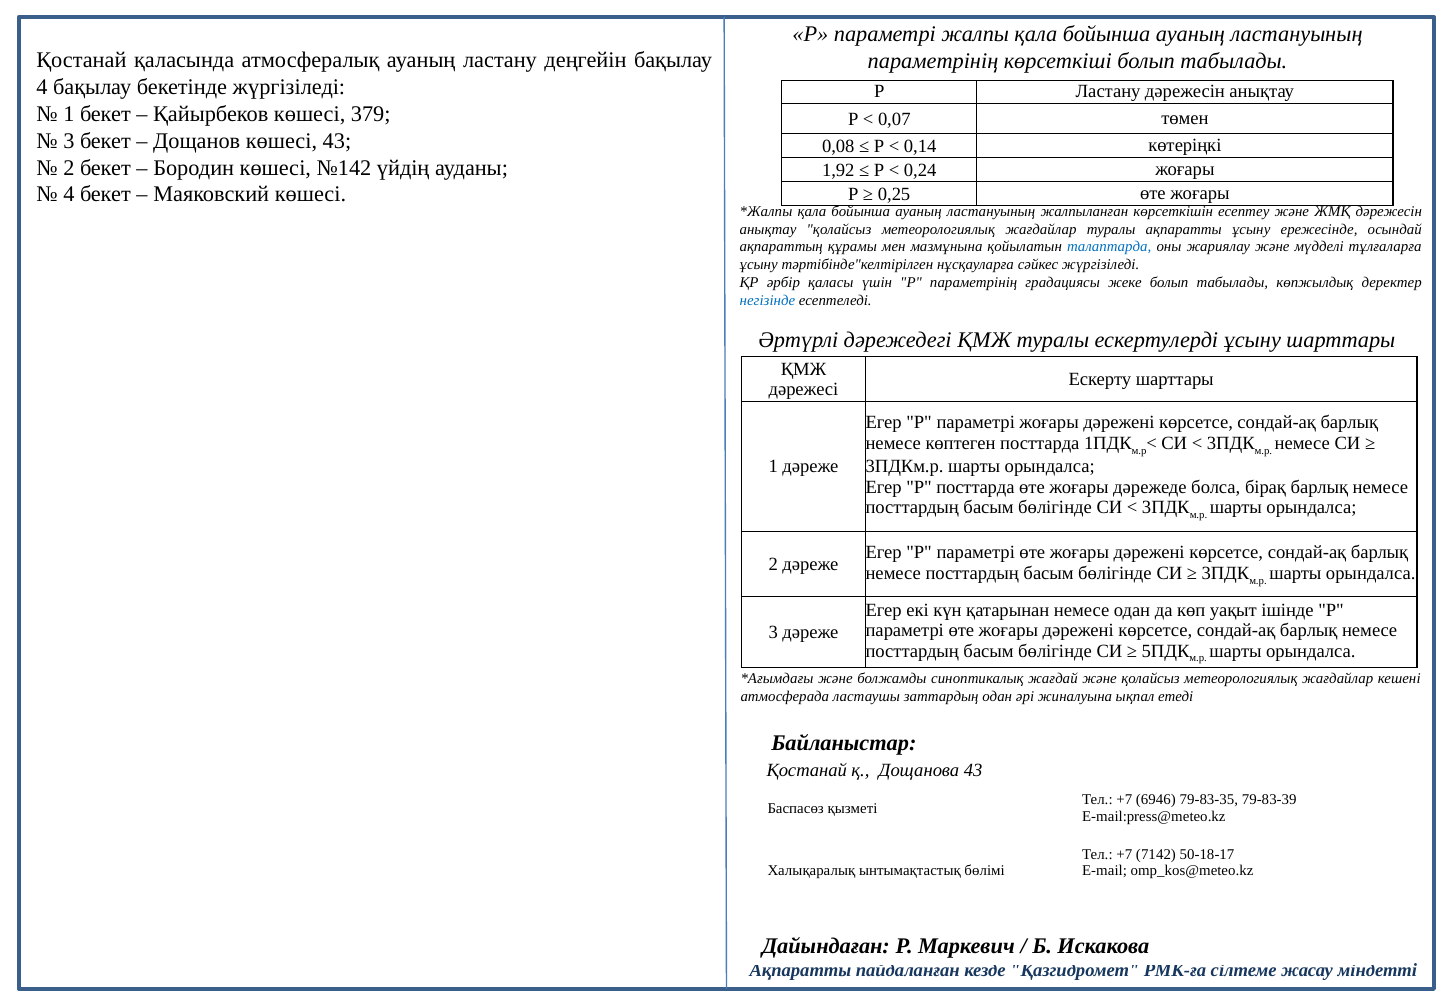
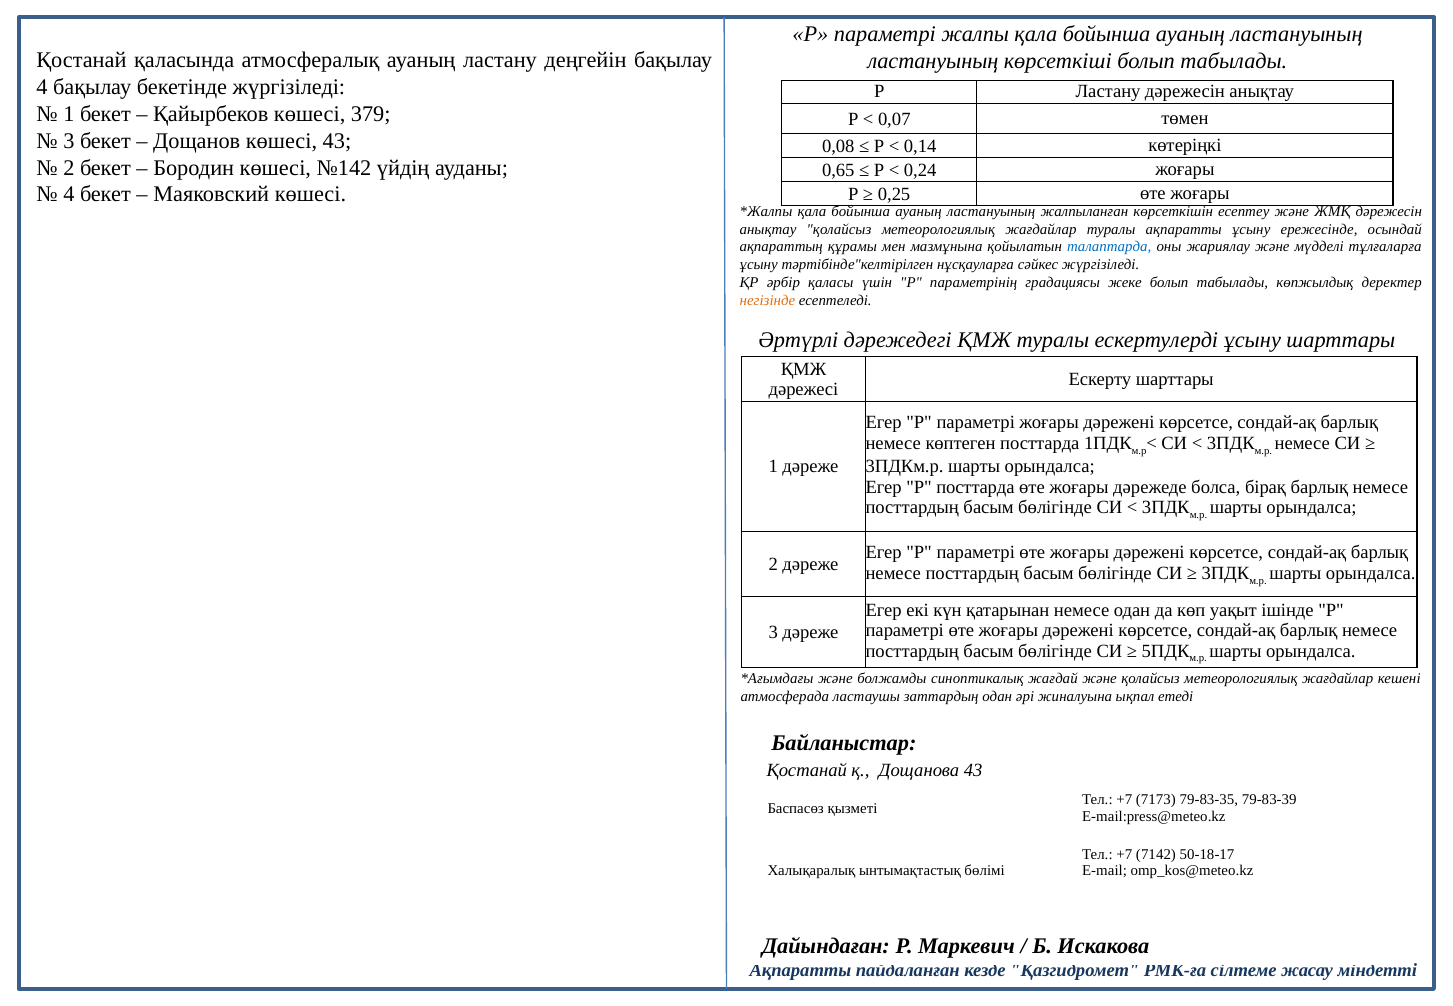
параметрінің: параметрінің -> ластануының (933, 61)
1,92: 1,92 -> 0,65 (838, 170)
негізінде colour: blue -> orange (767, 301)
6946: 6946 -> 7173 (1156, 800)
